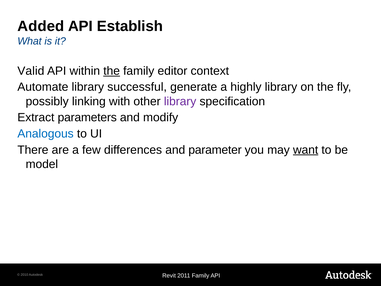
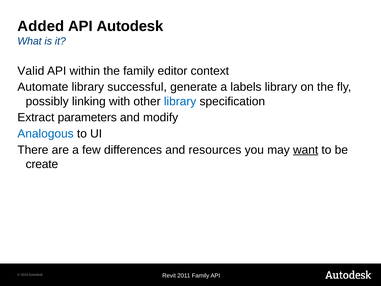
API Establish: Establish -> Autodesk (130, 26)
the underline: present -> none (112, 71)
highly: highly -> labels (246, 87)
library colour: purple -> blue (180, 101)
parameter: parameter -> resources (215, 150)
model: model -> create (42, 164)
